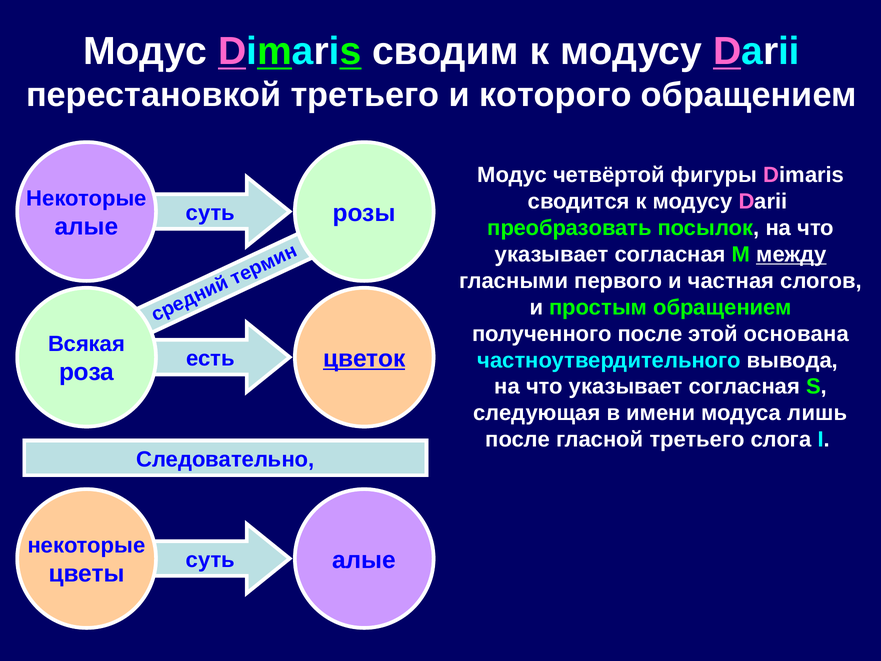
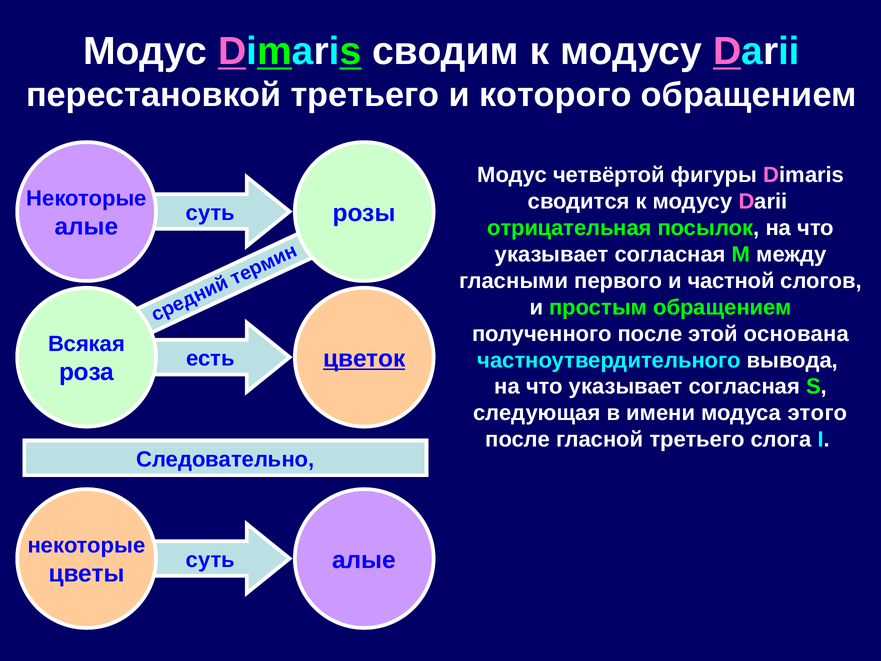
преобразовать: преобразовать -> отрицательная (569, 228)
между underline: present -> none (791, 254)
частная: частная -> частной (731, 281)
лишь: лишь -> этого (817, 413)
